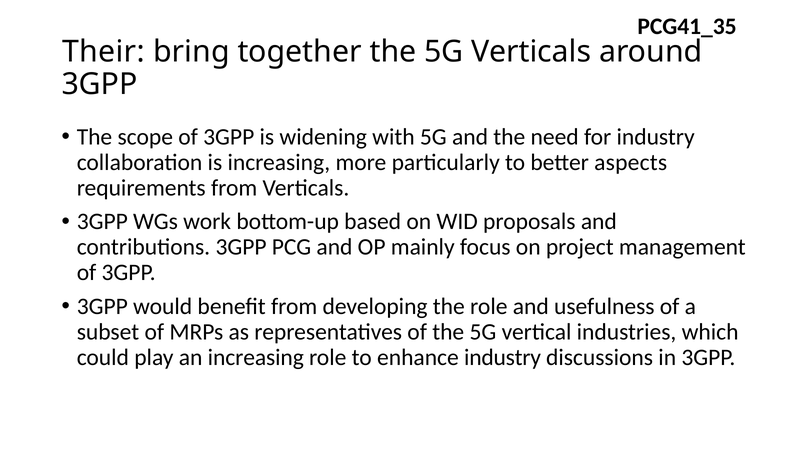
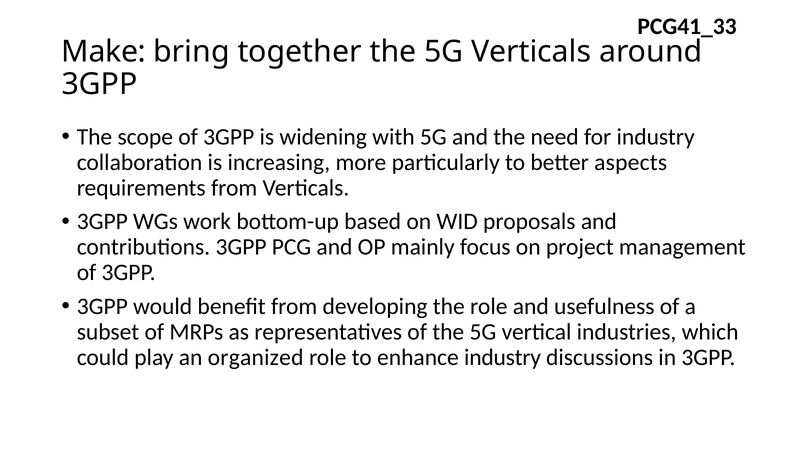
PCG41_35: PCG41_35 -> PCG41_33 (687, 27)
Their: Their -> Make (104, 52)
an increasing: increasing -> organized (256, 357)
